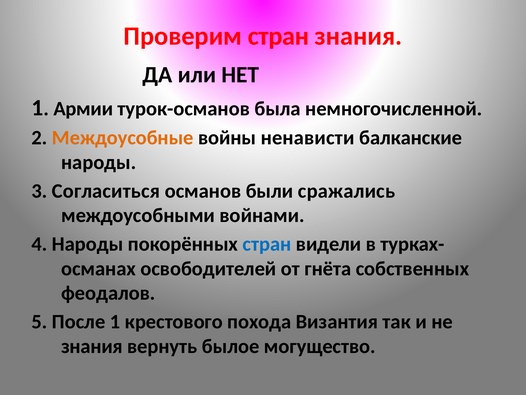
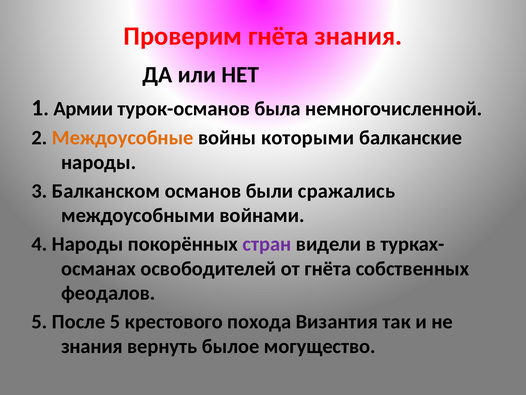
Проверим стран: стран -> гнёта (278, 36)
ненависти: ненависти -> которыми (308, 138)
Согласиться: Согласиться -> Балканском (106, 191)
стран colour: blue -> purple (267, 244)
После 1: 1 -> 5 (115, 321)
